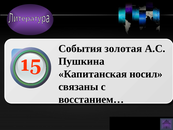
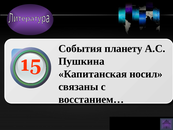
золотая: золотая -> планету (123, 48)
